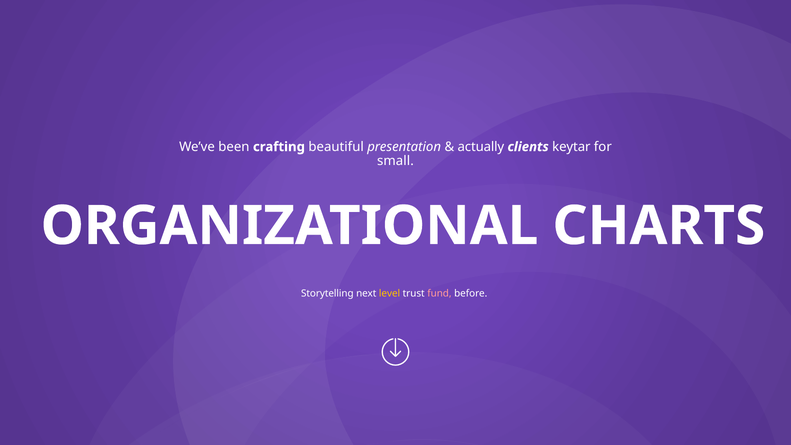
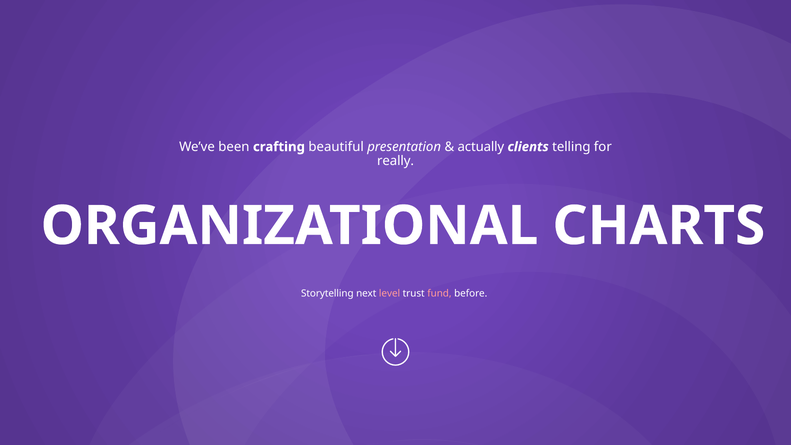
keytar: keytar -> telling (571, 147)
small: small -> really (396, 161)
level colour: yellow -> pink (390, 294)
